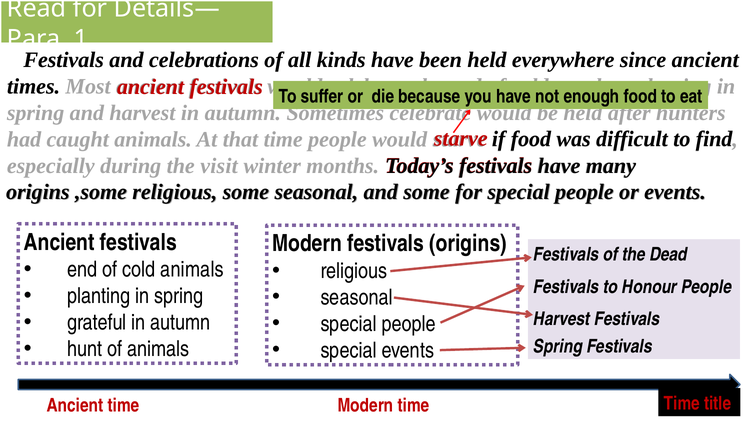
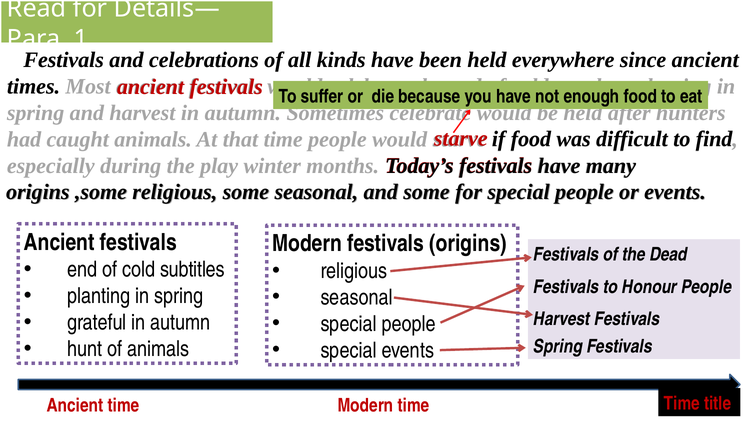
visit: visit -> play (219, 166)
cold animals: animals -> subtitles (192, 269)
